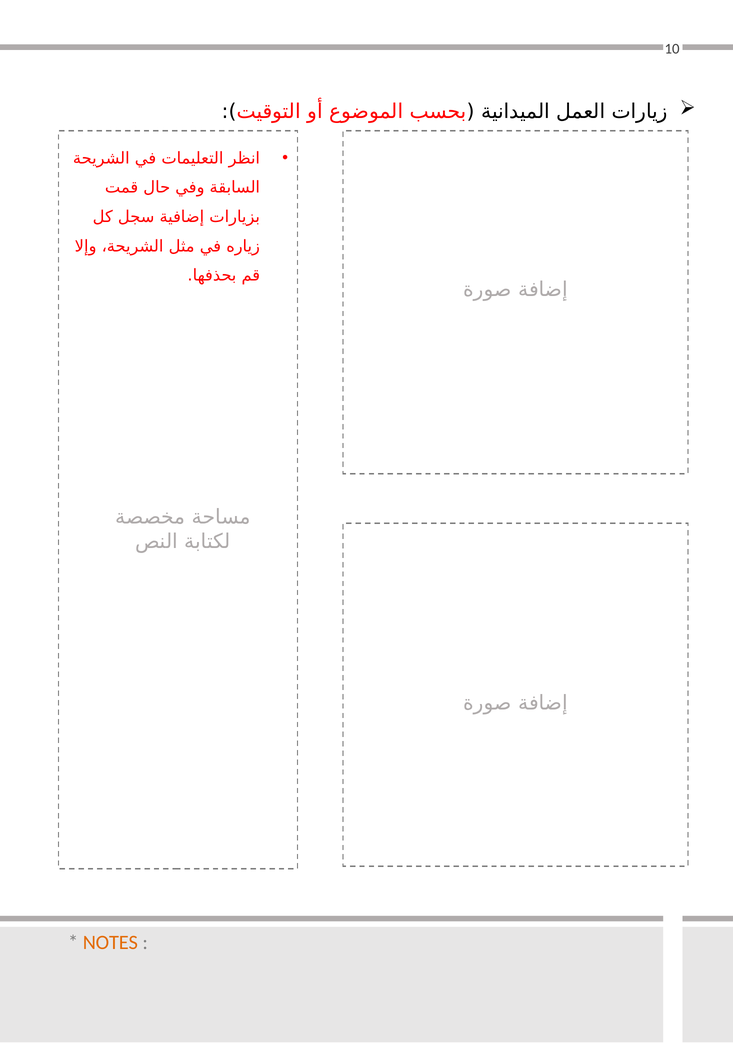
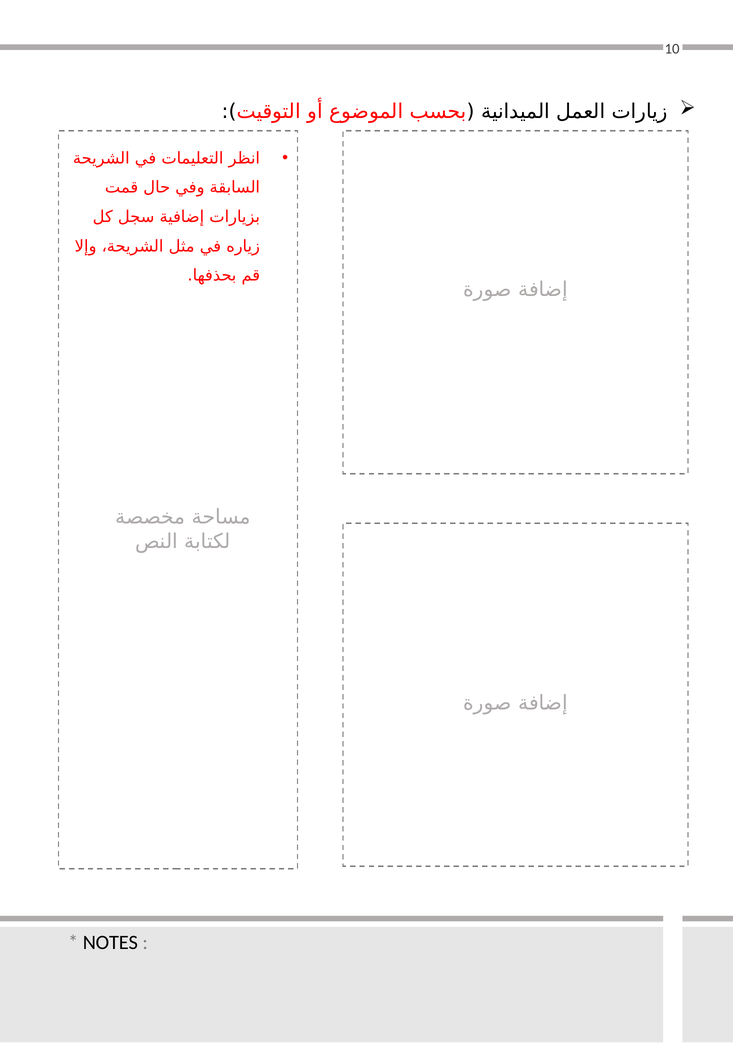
NOTES colour: orange -> black (110, 942)
